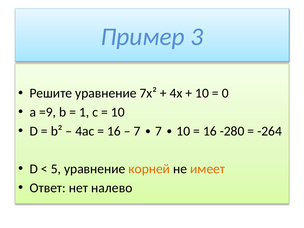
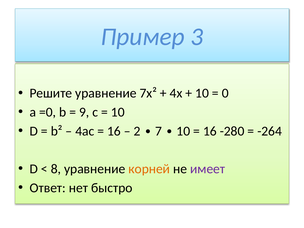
=9: =9 -> =0 (48, 112)
1: 1 -> 9 (84, 112)
7: 7 -> 2 (137, 131)
5: 5 -> 8 (56, 169)
имеет colour: orange -> purple (208, 169)
налево: налево -> быстро (112, 188)
